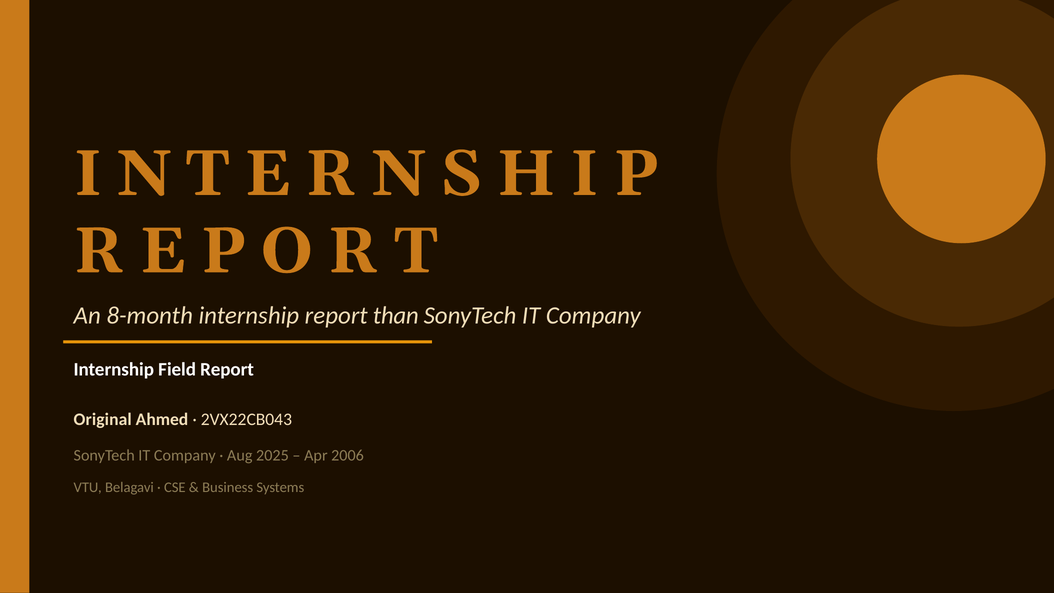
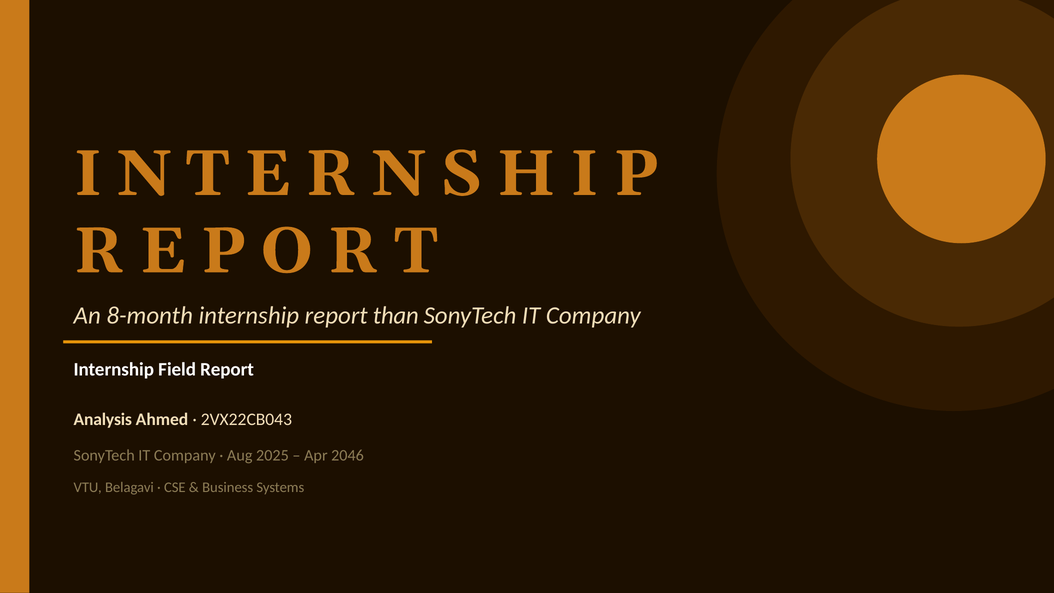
Original: Original -> Analysis (103, 420)
2006: 2006 -> 2046 (347, 455)
